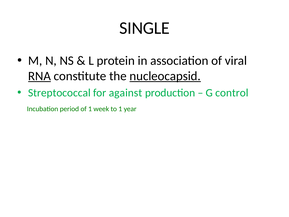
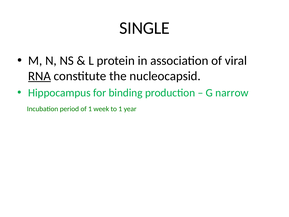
nucleocapsid underline: present -> none (165, 76)
Streptococcal: Streptococcal -> Hippocampus (59, 93)
against: against -> binding (126, 93)
control: control -> narrow (232, 93)
